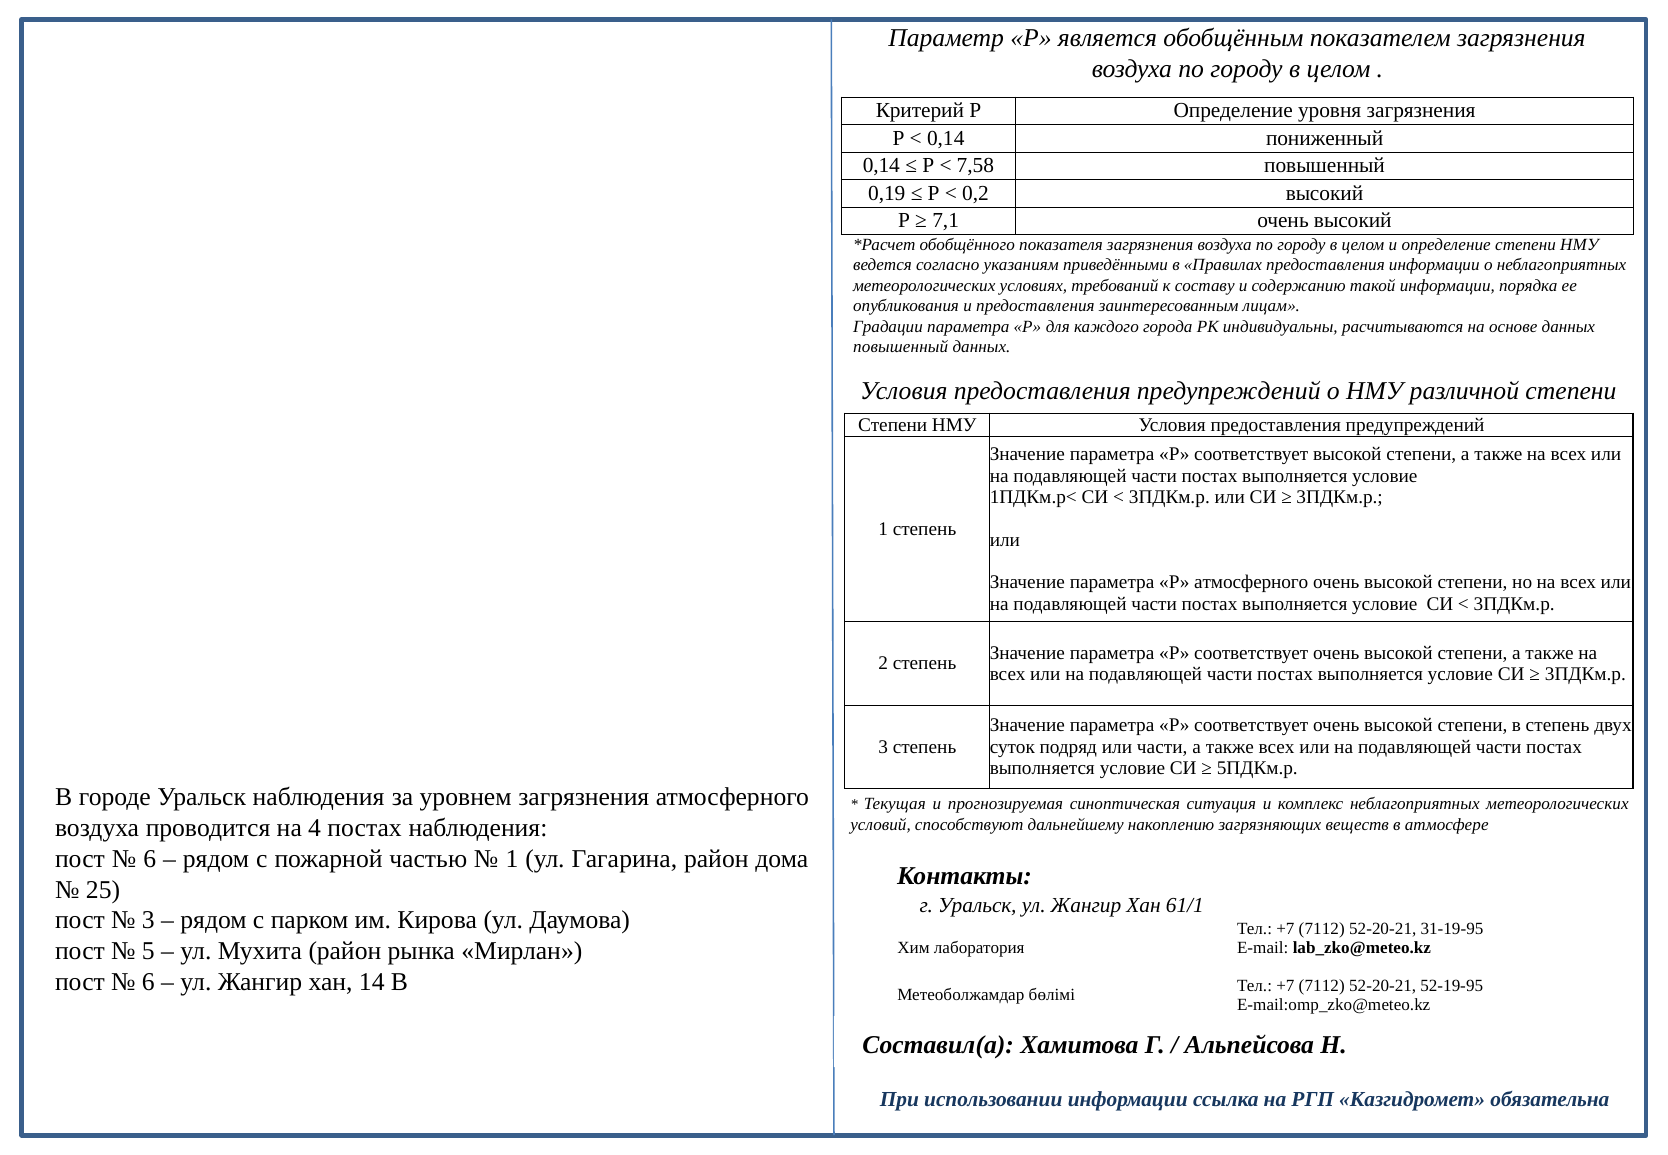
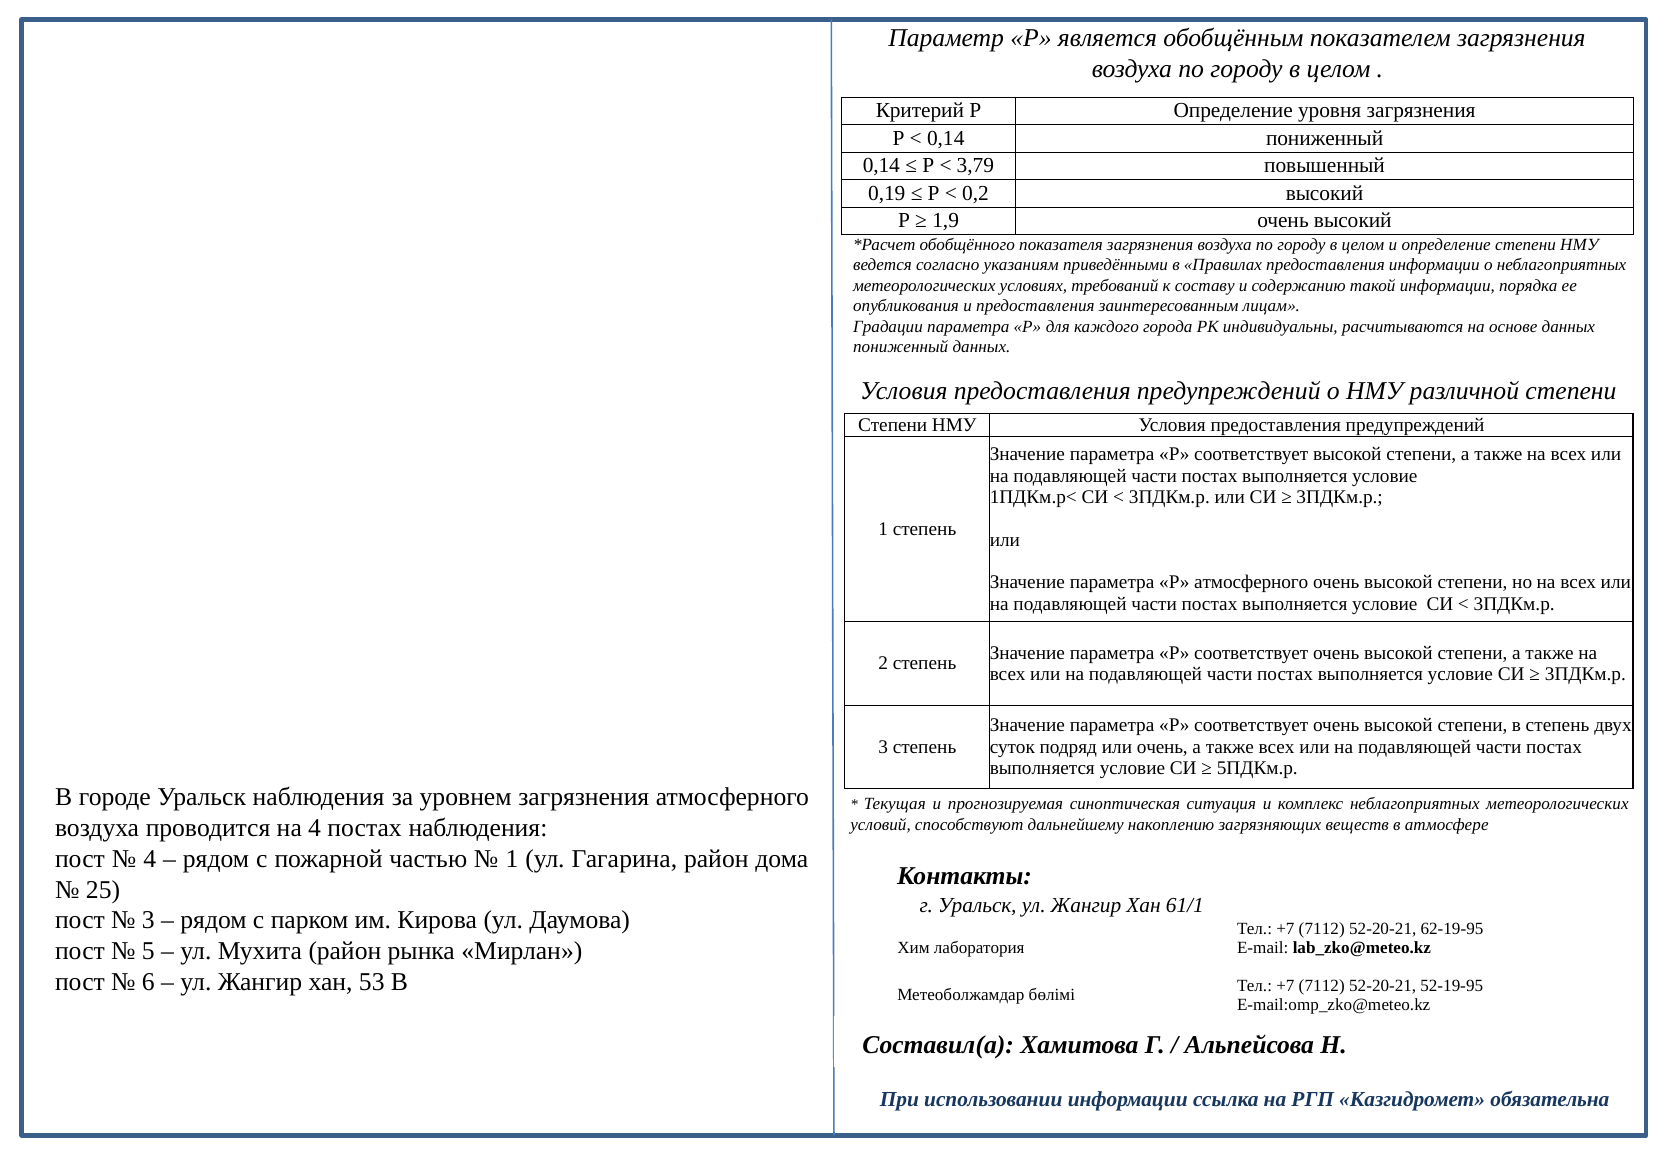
7,58: 7,58 -> 3,79 (975, 166)
7,1: 7,1 -> 1,9 (946, 221)
повышенный: повышенный -> пониженный (901, 347)
или части: части -> очень (1162, 747)
6: 6 -> 4 (150, 859)
31-19-95: 31-19-95 -> 62-19-95 (1452, 929)
14: 14 -> 53 (372, 982)
